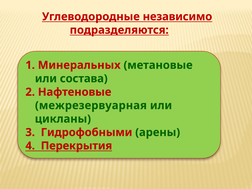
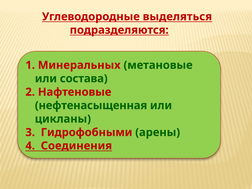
независимо: независимо -> выделяться (177, 17)
межрезервуарная: межрезервуарная -> нефтенасыщенная (91, 105)
Перекрытия: Перекрытия -> Соединения (76, 146)
